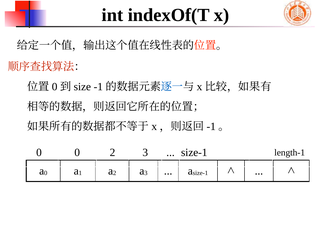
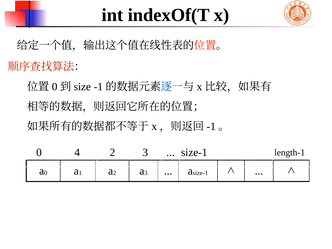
0 0: 0 -> 4 (77, 152)
